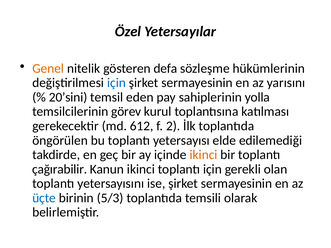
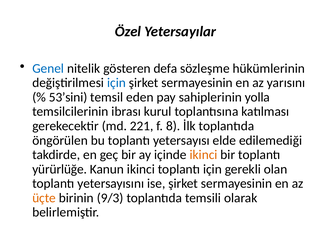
Genel colour: orange -> blue (48, 69)
20’sini: 20’sini -> 53’sini (68, 97)
görev: görev -> ibrası (126, 112)
612: 612 -> 221 (142, 126)
2: 2 -> 8 (173, 126)
çağırabilir: çağırabilir -> yürürlüğe (60, 169)
üçte colour: blue -> orange (44, 198)
5/3: 5/3 -> 9/3 (110, 198)
